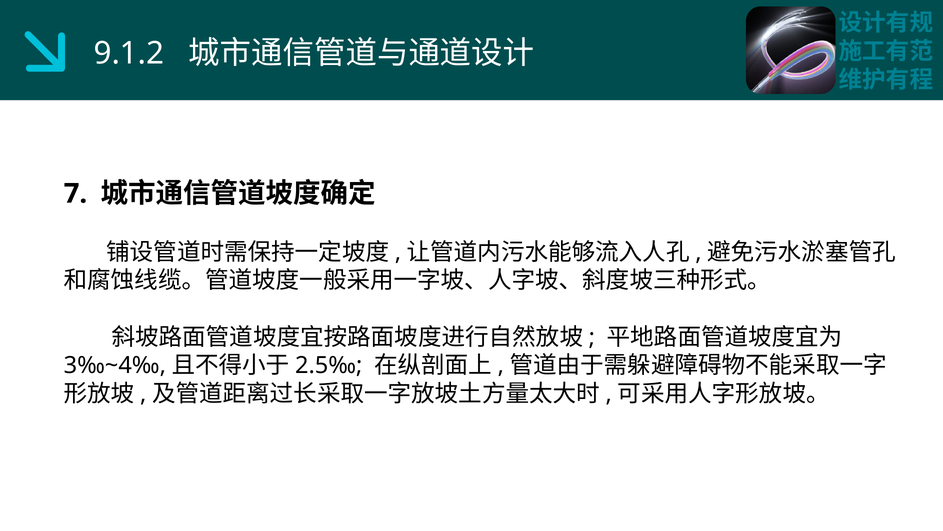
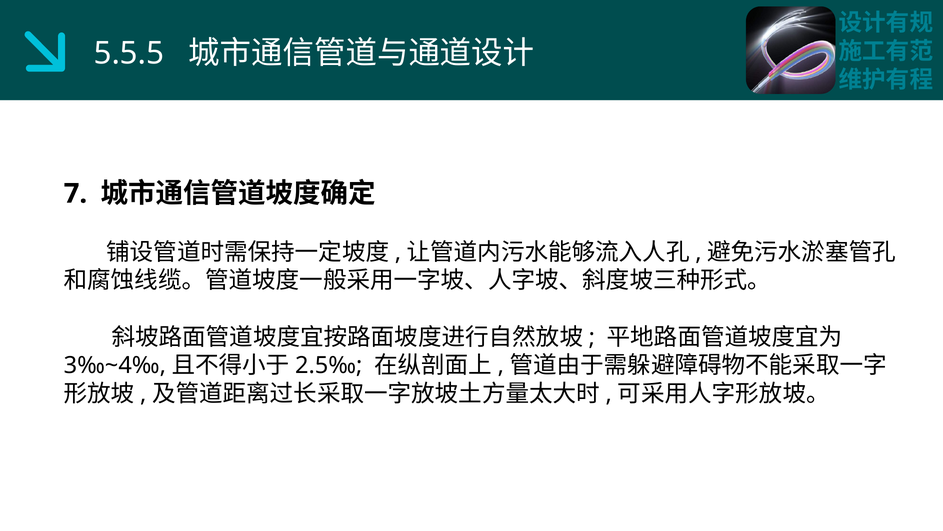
9.1.2: 9.1.2 -> 5.5.5 (129, 53)
